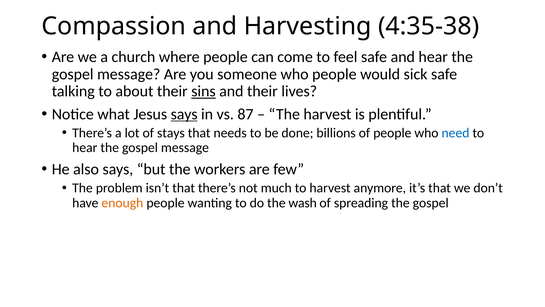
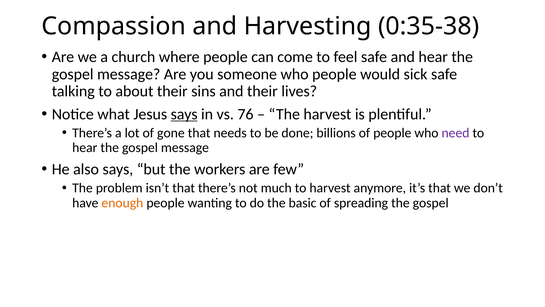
4:35-38: 4:35-38 -> 0:35-38 (429, 26)
sins underline: present -> none (203, 91)
87: 87 -> 76 (245, 114)
stays: stays -> gone (171, 133)
need colour: blue -> purple (456, 133)
wash: wash -> basic (303, 203)
